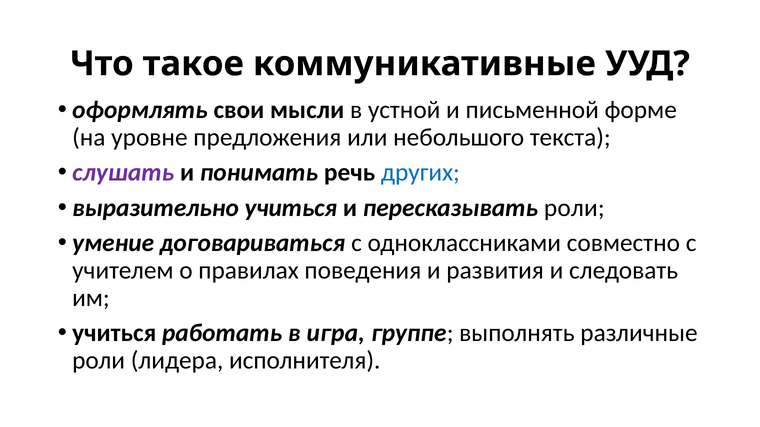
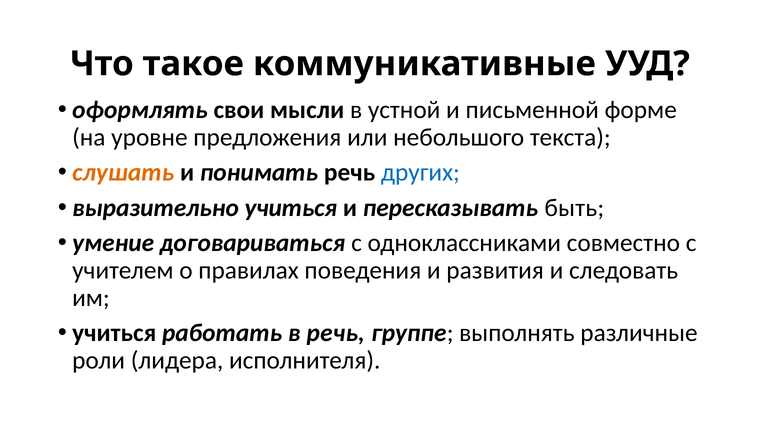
слушать colour: purple -> orange (123, 173)
пересказывать роли: роли -> быть (574, 208)
в игра: игра -> речь (336, 333)
